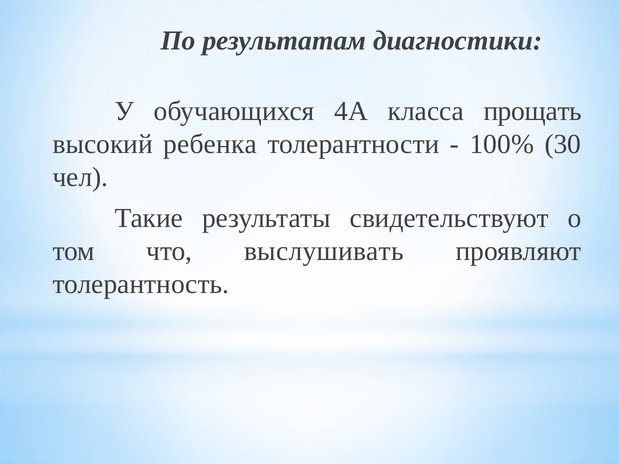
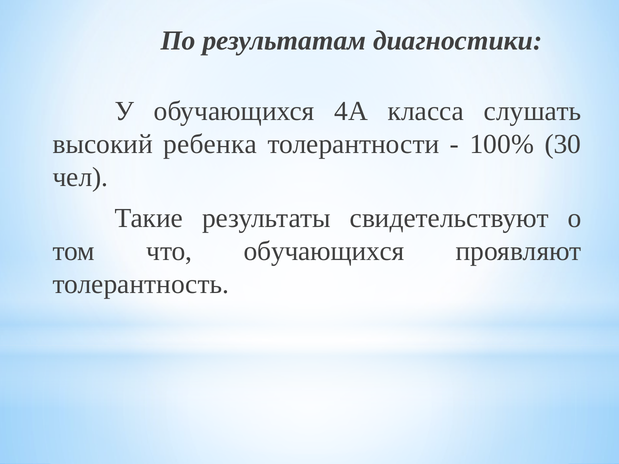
прощать: прощать -> слушать (533, 111)
что выслушивать: выслушивать -> обучающихся (324, 251)
